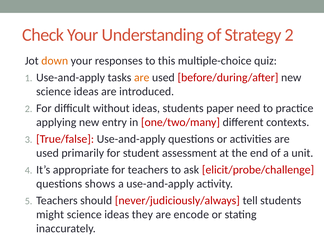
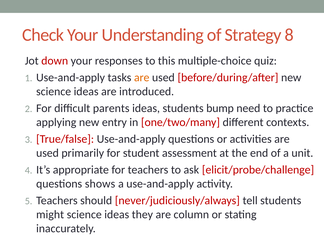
Strategy 2: 2 -> 8 (289, 35)
down colour: orange -> red (55, 61)
without: without -> parents (111, 108)
paper: paper -> bump (220, 108)
encode: encode -> column (191, 215)
